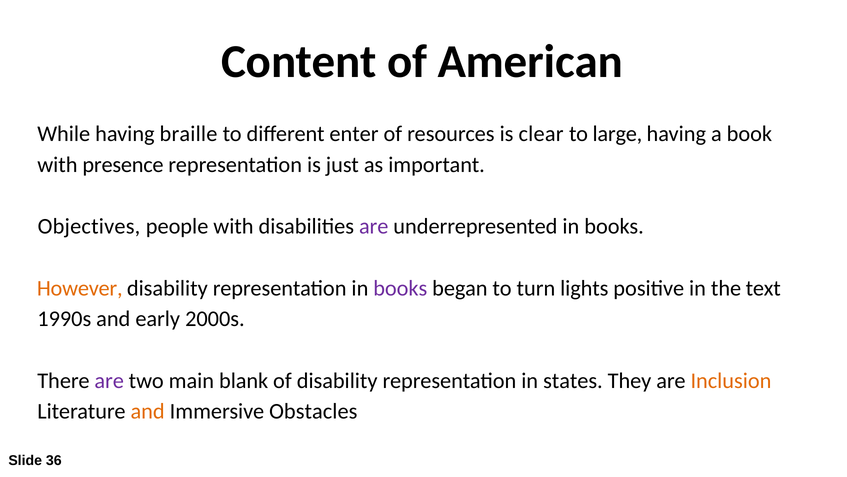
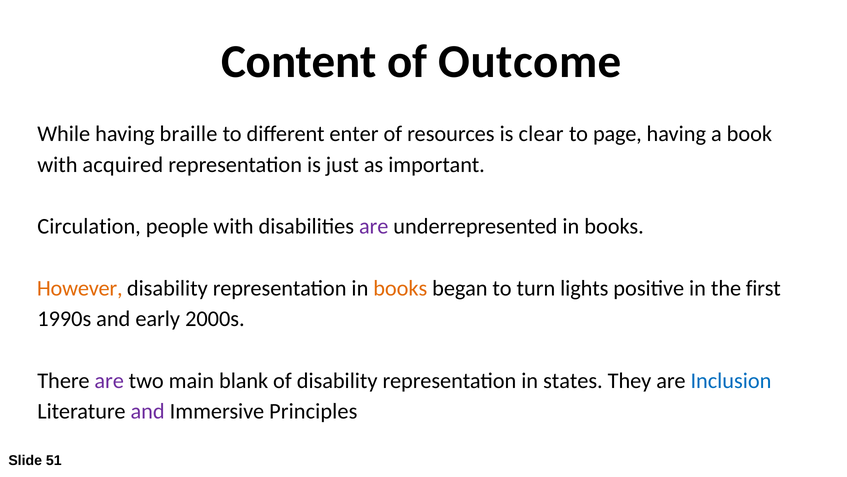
American: American -> Outcome (530, 61)
large: large -> page (617, 134)
presence: presence -> acquired (123, 165)
Objectives: Objectives -> Circulation (89, 226)
books colour: purple -> orange (400, 288)
text: text -> first (763, 288)
Inclusion colour: orange -> blue (731, 380)
and colour: orange -> purple (148, 411)
Obstacles: Obstacles -> Principles (313, 411)
36: 36 -> 51 (54, 460)
